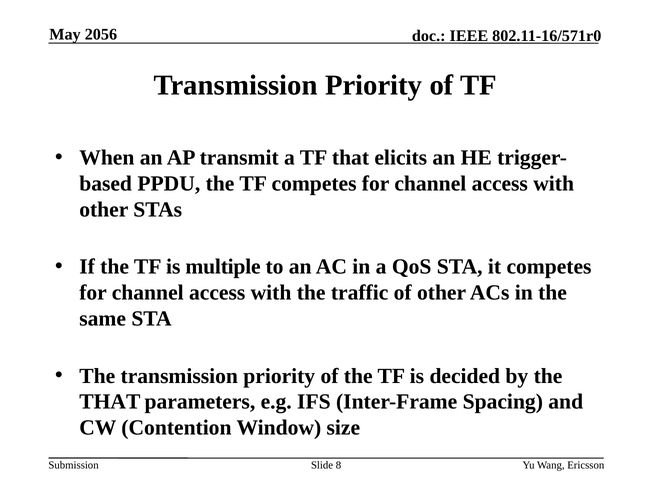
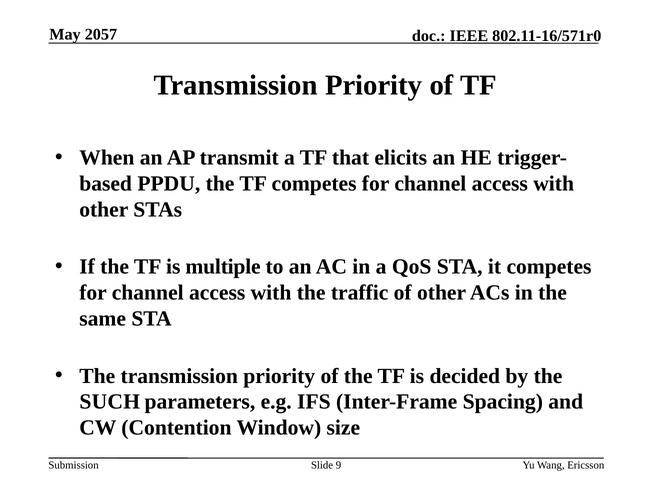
2056: 2056 -> 2057 (101, 34)
THAT: THAT -> SUCH (110, 402)
8: 8 -> 9 (339, 465)
